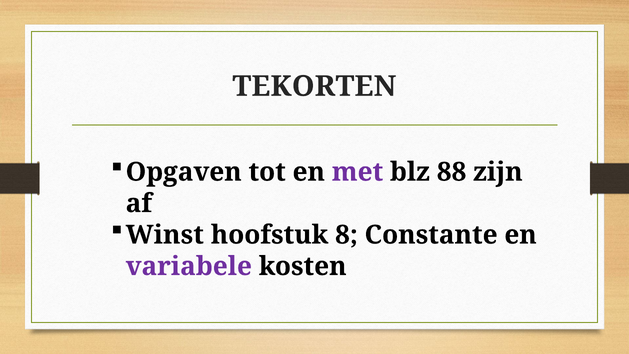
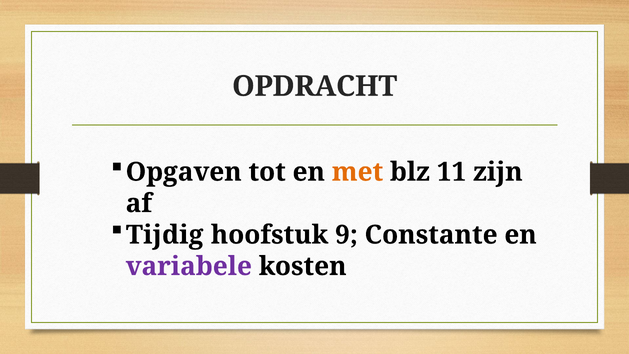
TEKORTEN: TEKORTEN -> OPDRACHT (315, 86)
met colour: purple -> orange (357, 172)
88: 88 -> 11 (452, 172)
Winst: Winst -> Tijdig (165, 235)
8: 8 -> 9 (346, 235)
